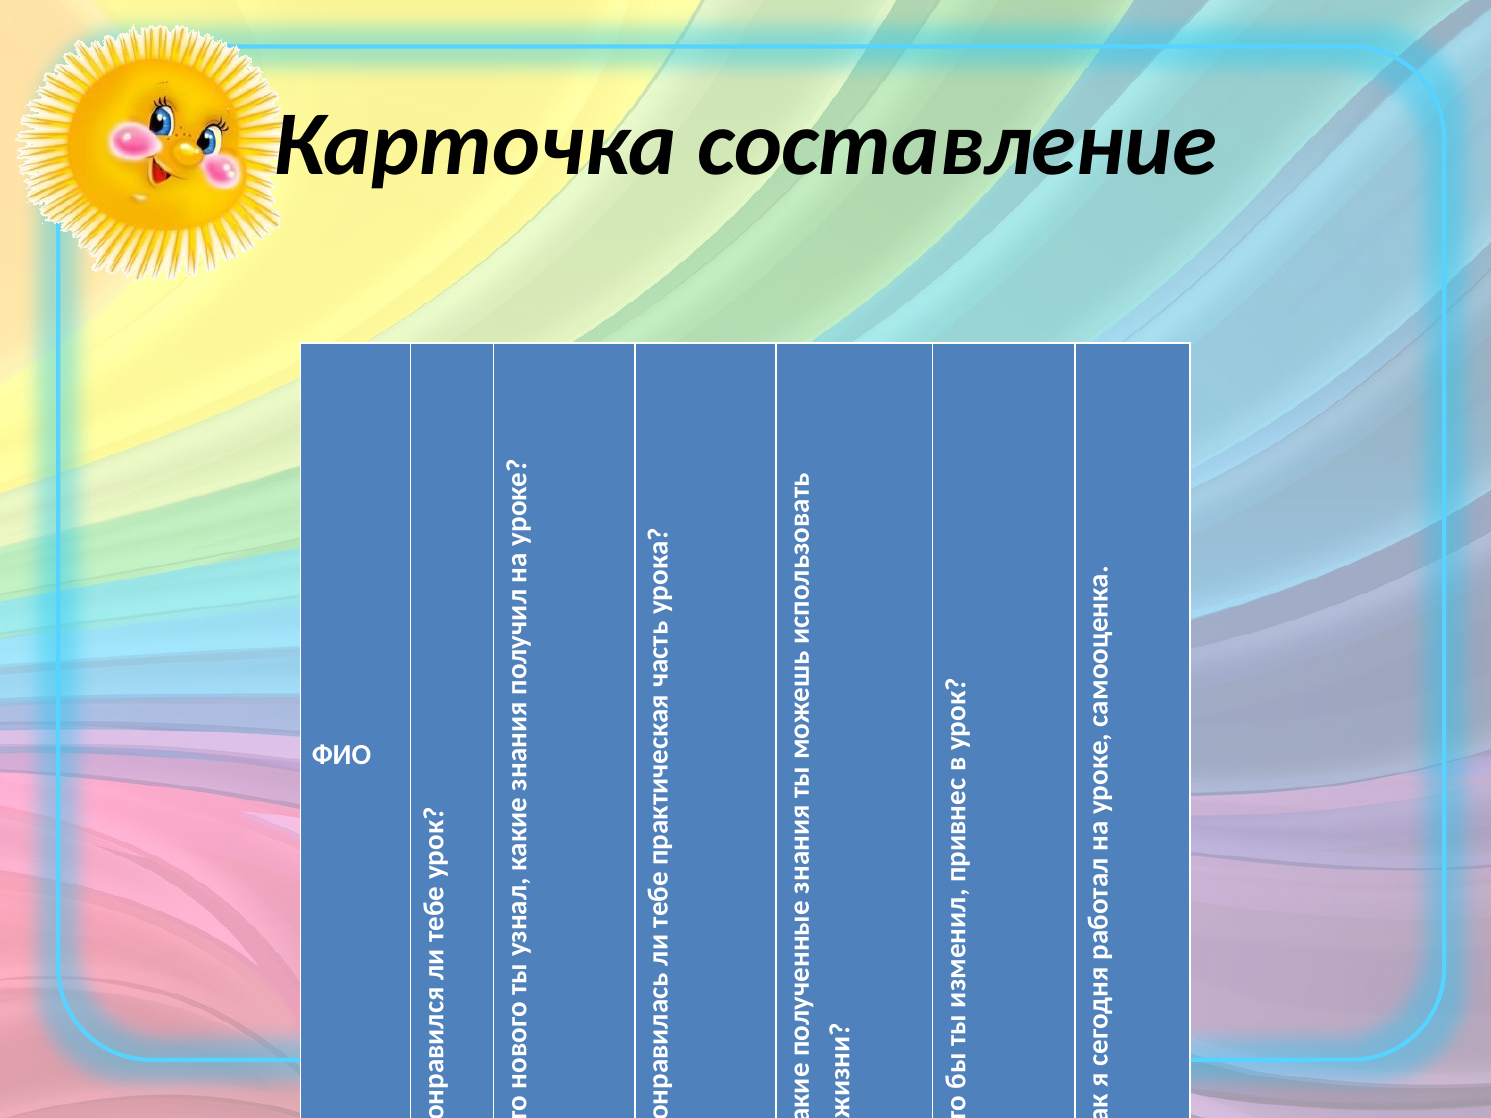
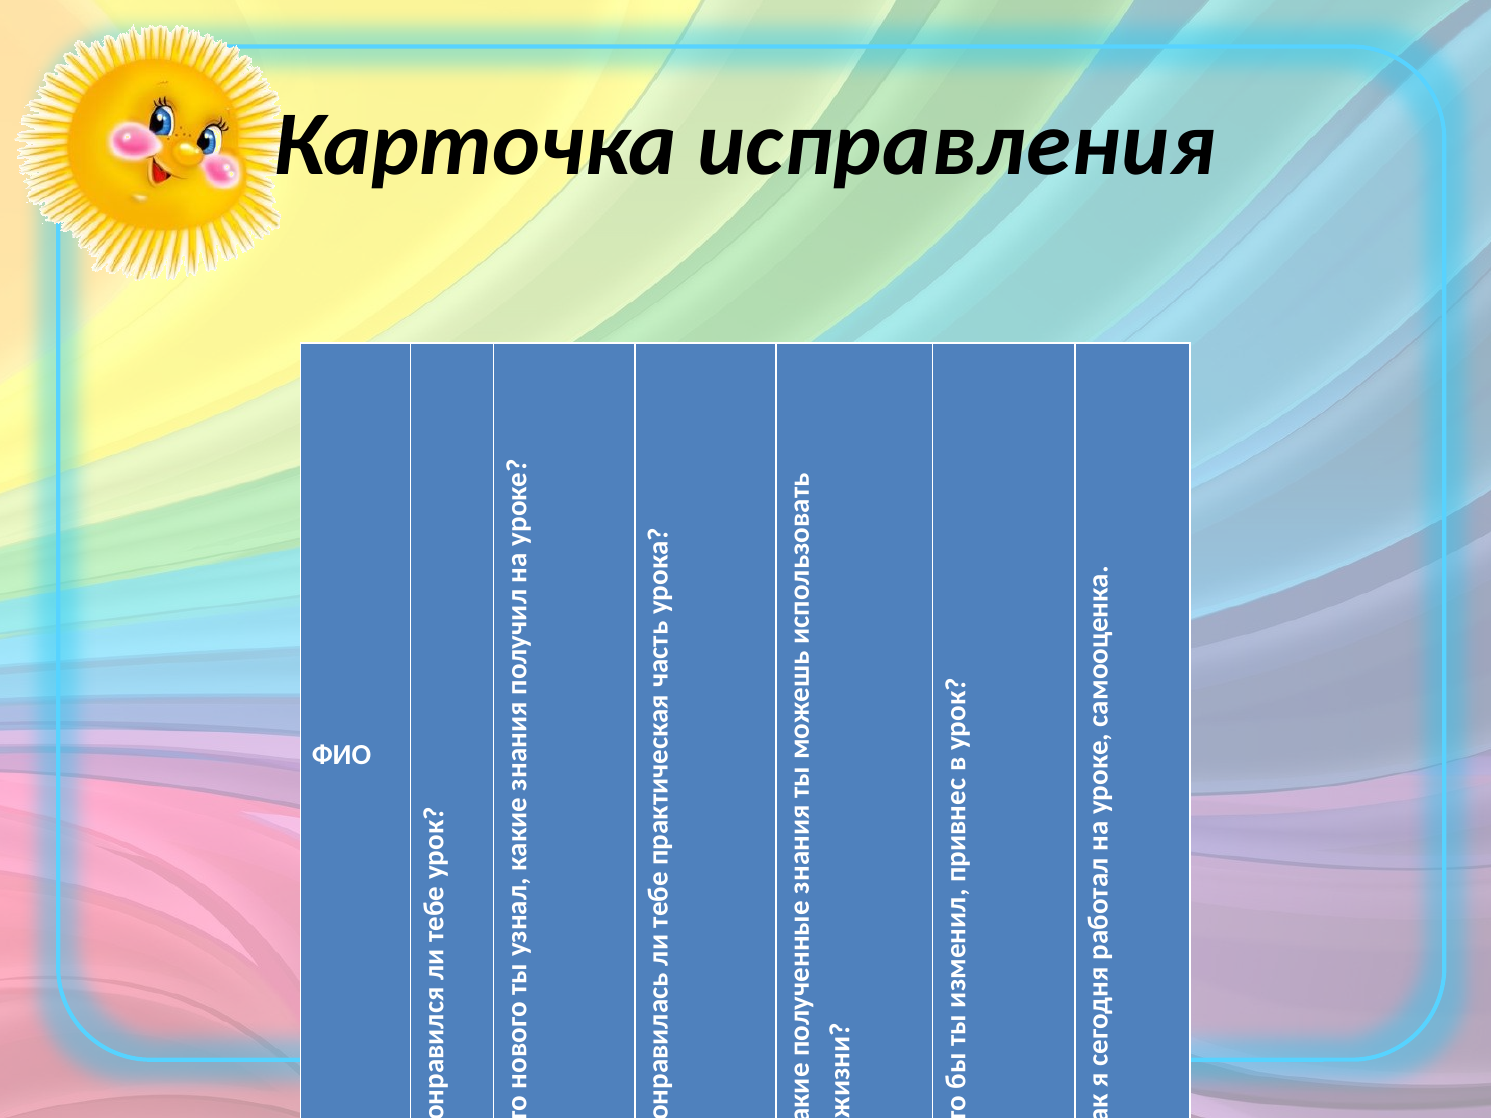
составление: составление -> исправления (957, 144)
